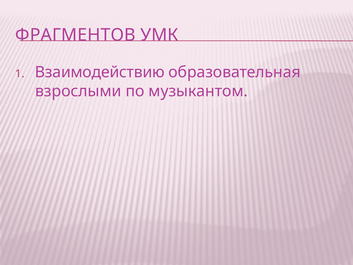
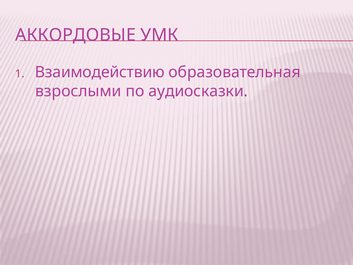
ФРАГМЕНТОВ: ФРАГМЕНТОВ -> АККОРДОВЫЕ (76, 35)
музыкантом: музыкантом -> аудиосказки (198, 91)
